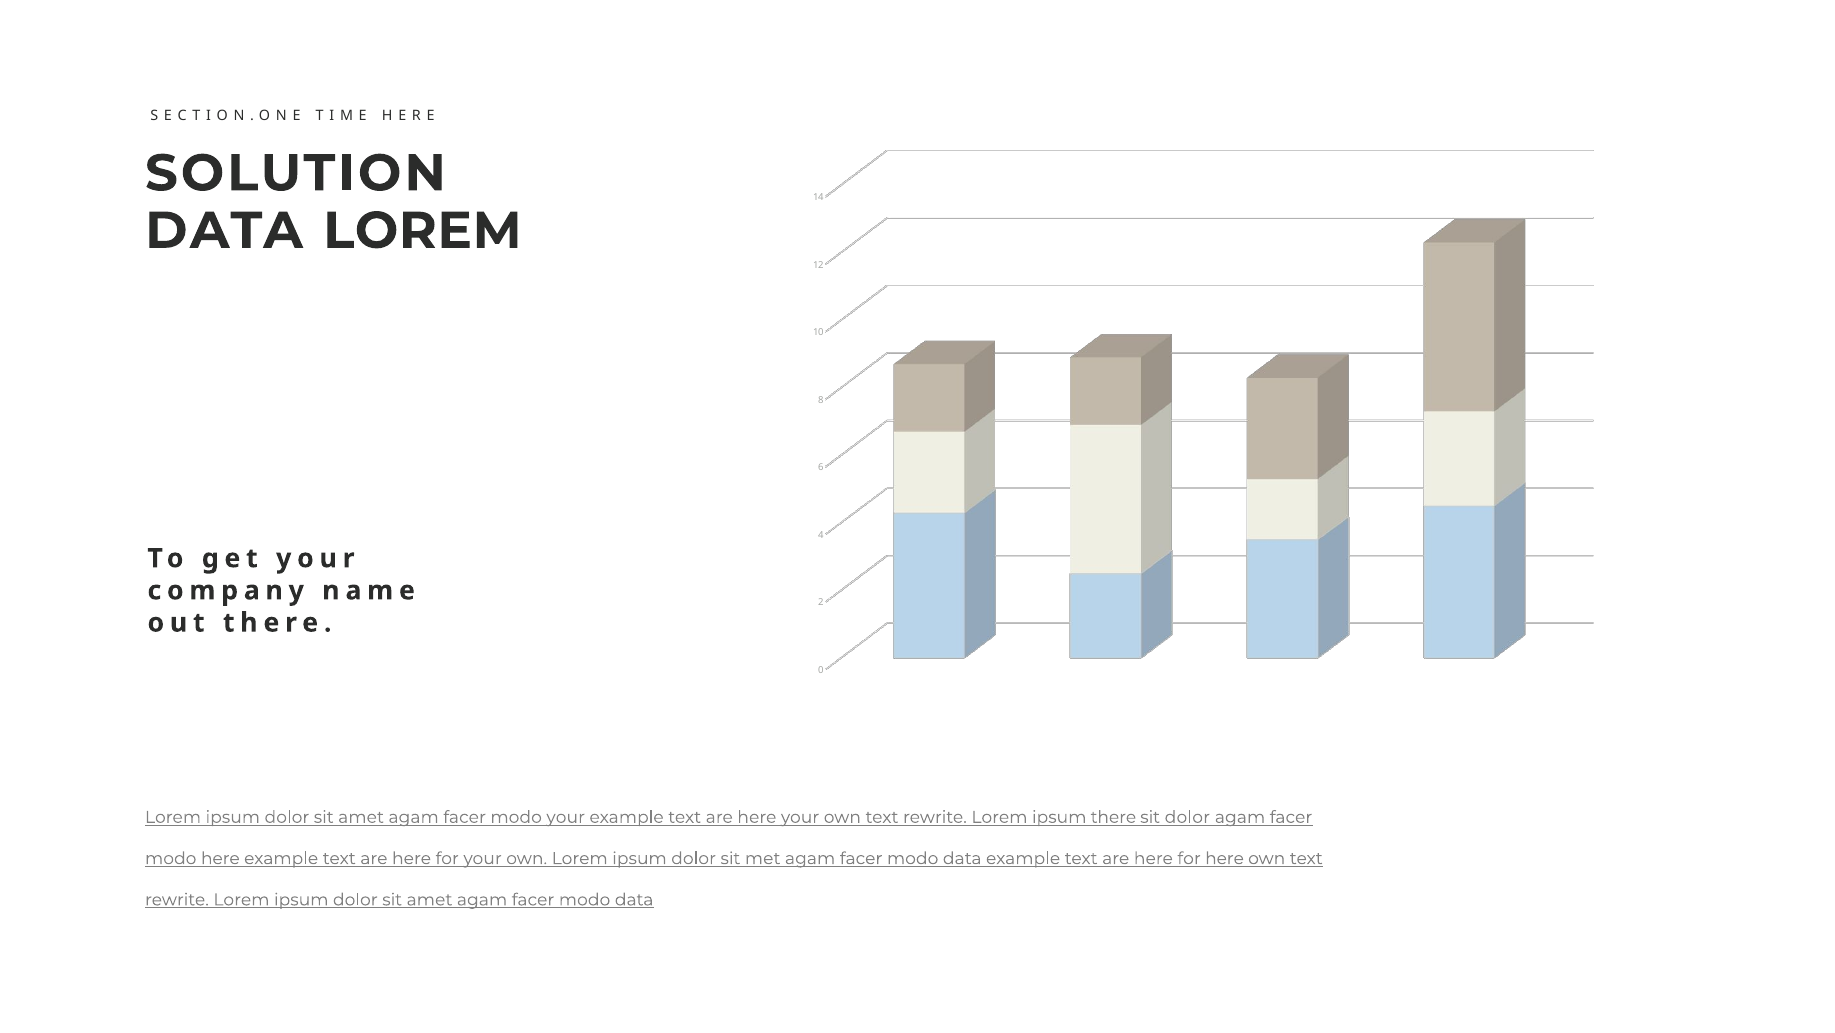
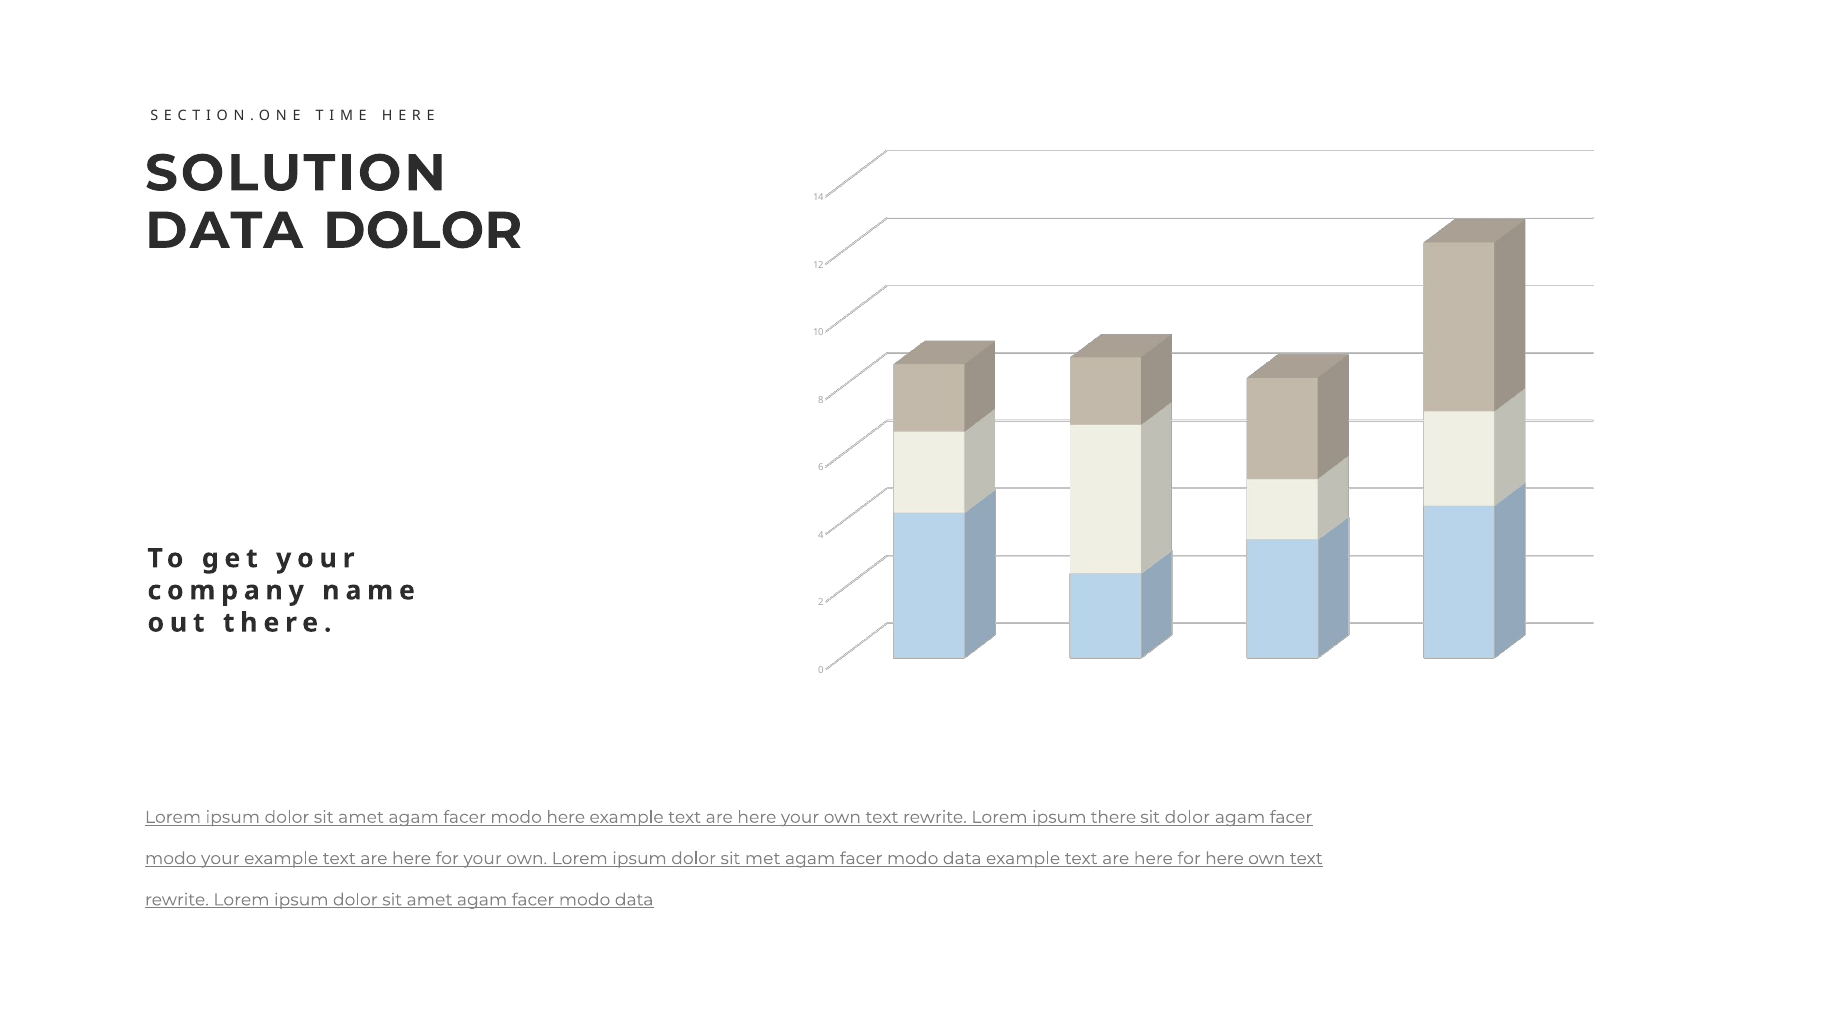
DATA LOREM: LOREM -> DOLOR (423, 231)
modo your: your -> here (566, 817)
modo here: here -> your (220, 858)
